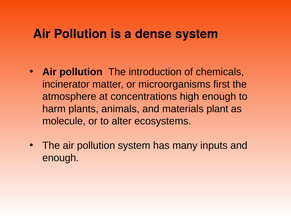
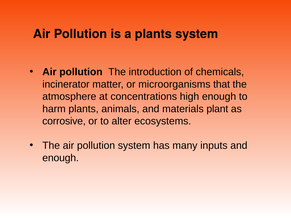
a dense: dense -> plants (153, 34)
first: first -> that (222, 84)
molecule: molecule -> corrosive (64, 121)
